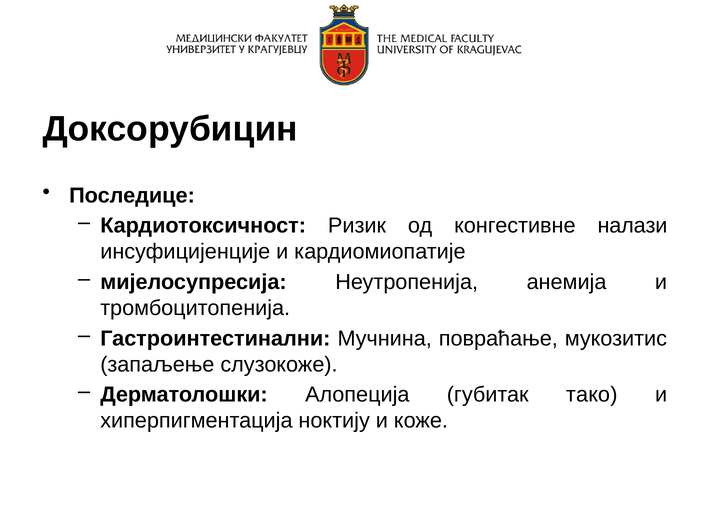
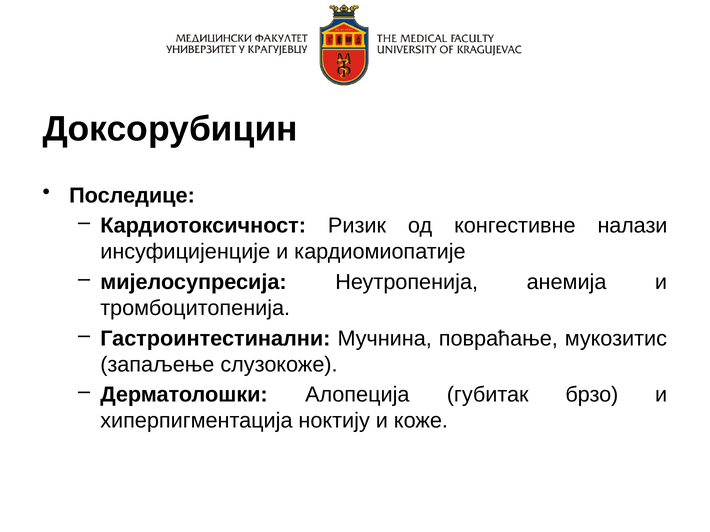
тако: тако -> брзо (592, 395)
